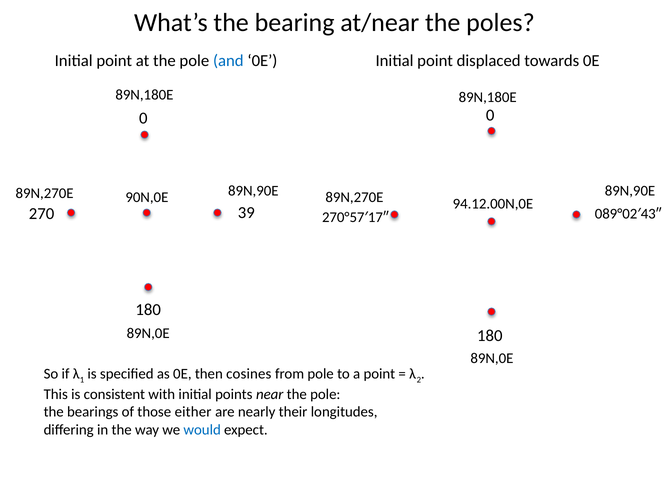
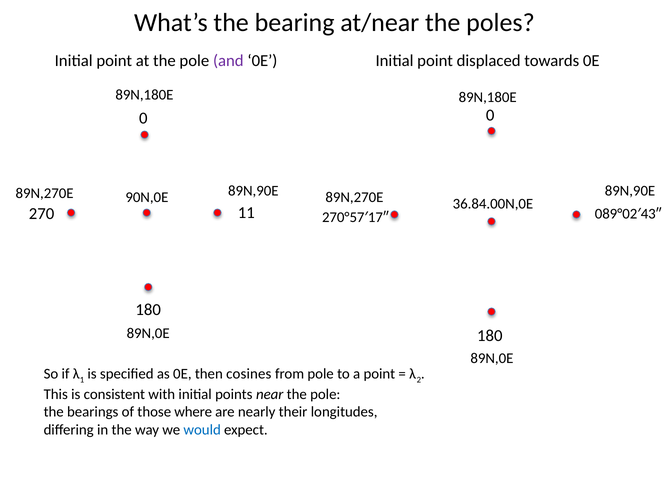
and colour: blue -> purple (228, 61)
94.12.00N,0E: 94.12.00N,0E -> 36.84.00N,0E (493, 204)
39: 39 -> 11 (246, 212)
either: either -> where (193, 412)
